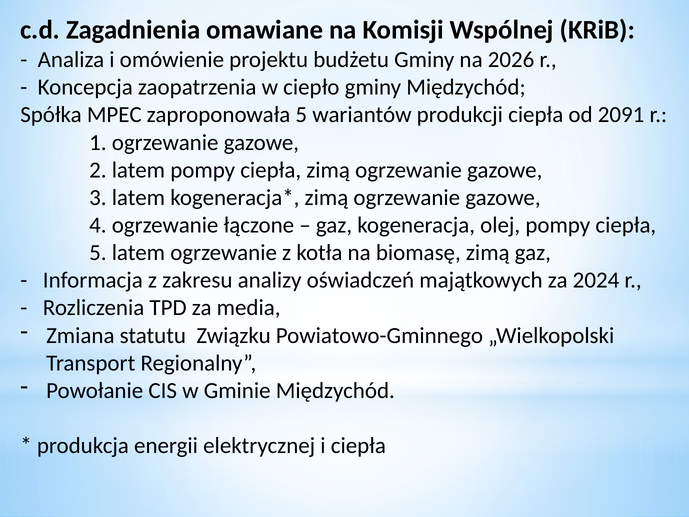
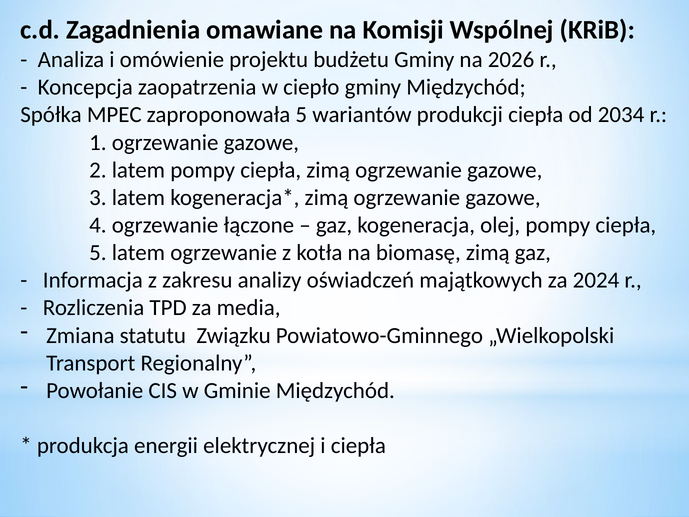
2091: 2091 -> 2034 (621, 115)
